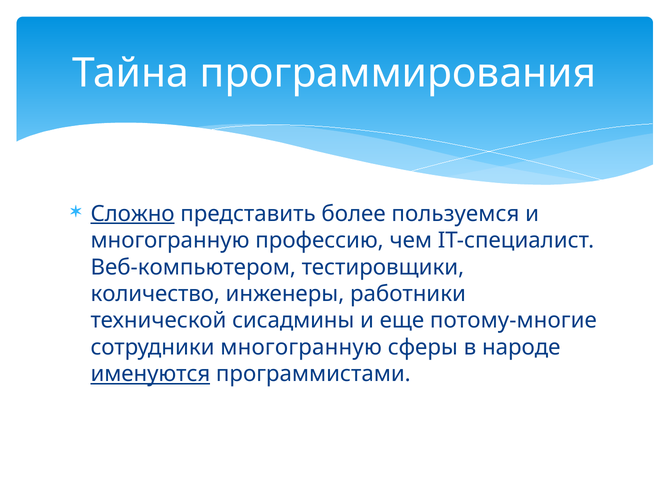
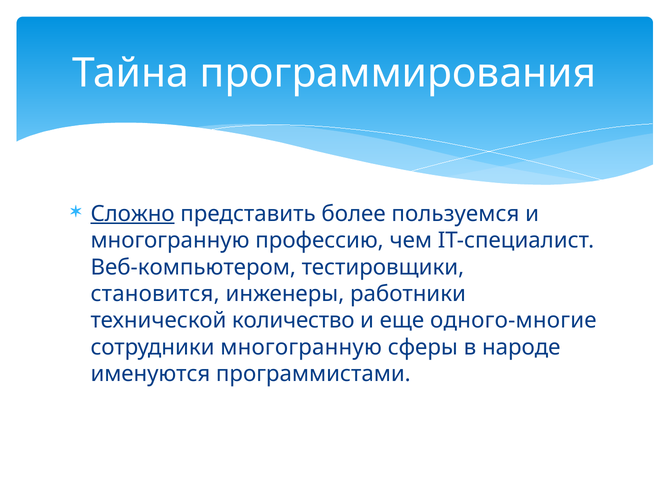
количество: количество -> становится (155, 294)
сисадмины: сисадмины -> количество (293, 321)
потому-многие: потому-многие -> одного-многие (513, 321)
именуются underline: present -> none (150, 375)
